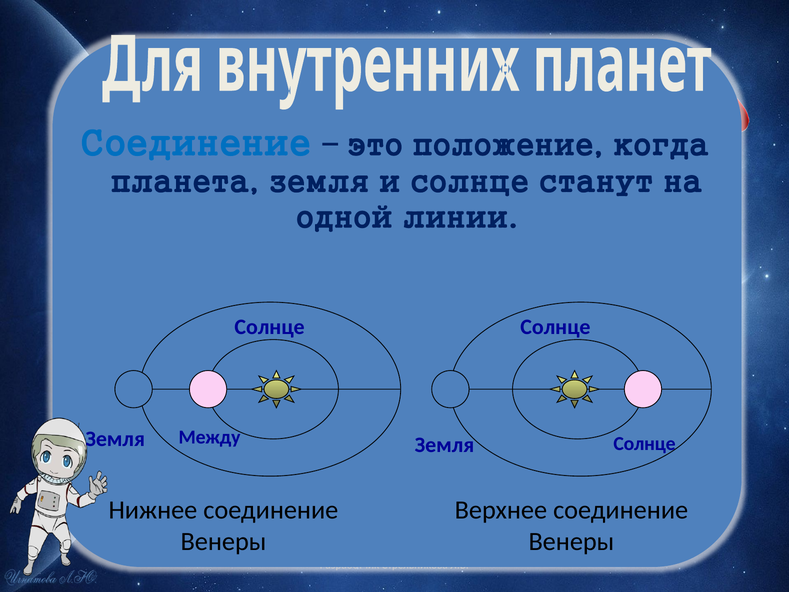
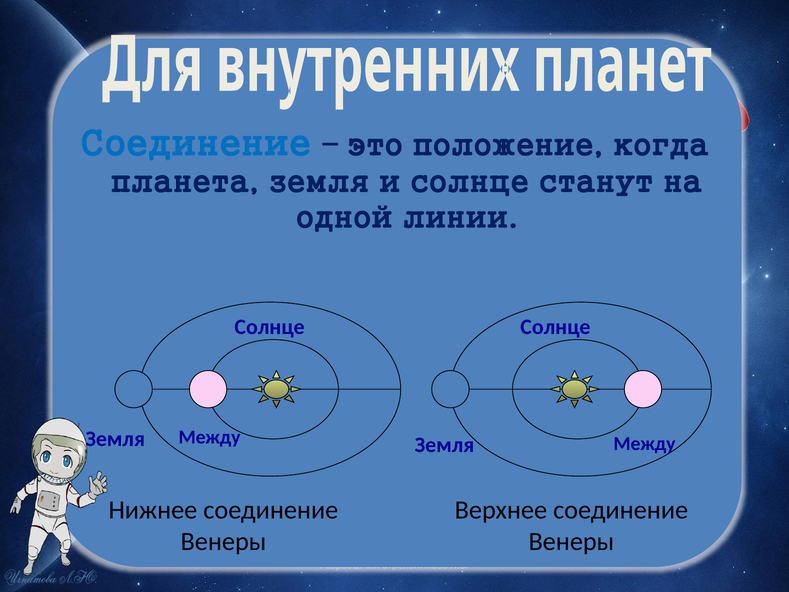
Солнце: Солнце -> Между (644, 443)
